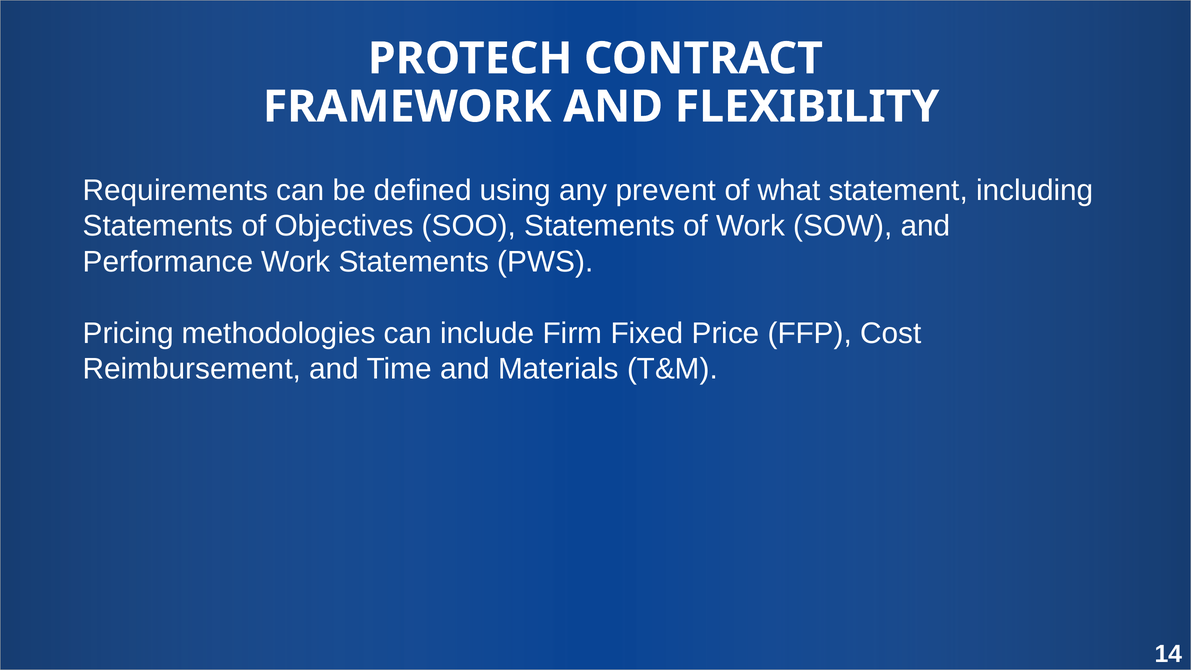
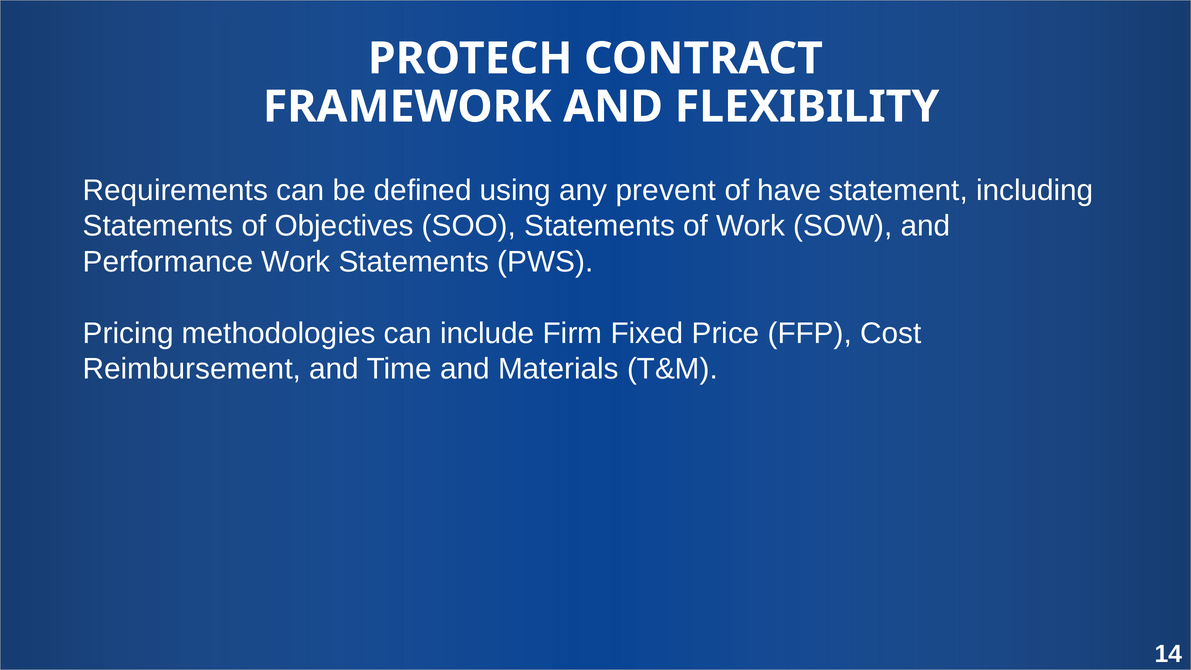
what: what -> have (789, 190)
